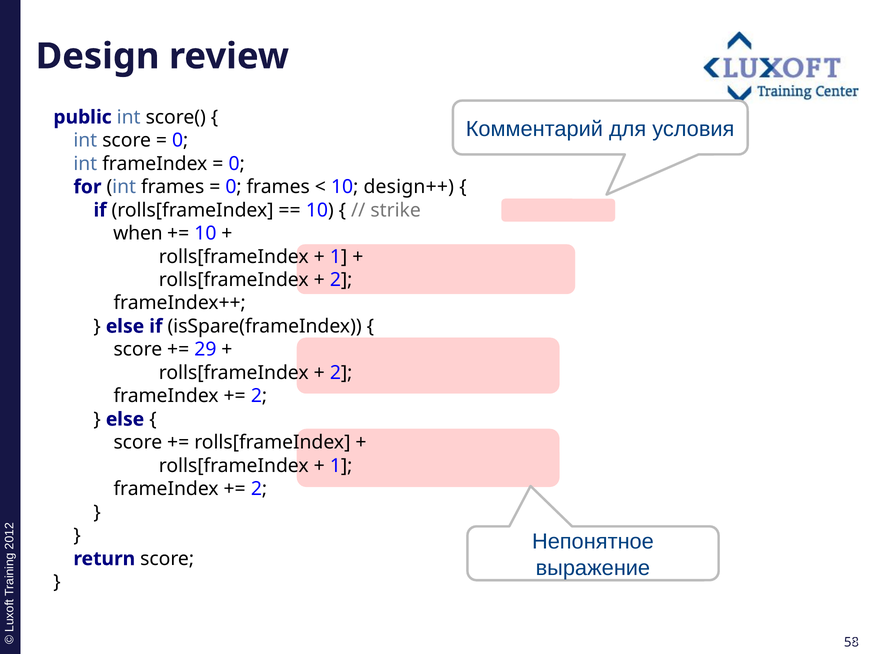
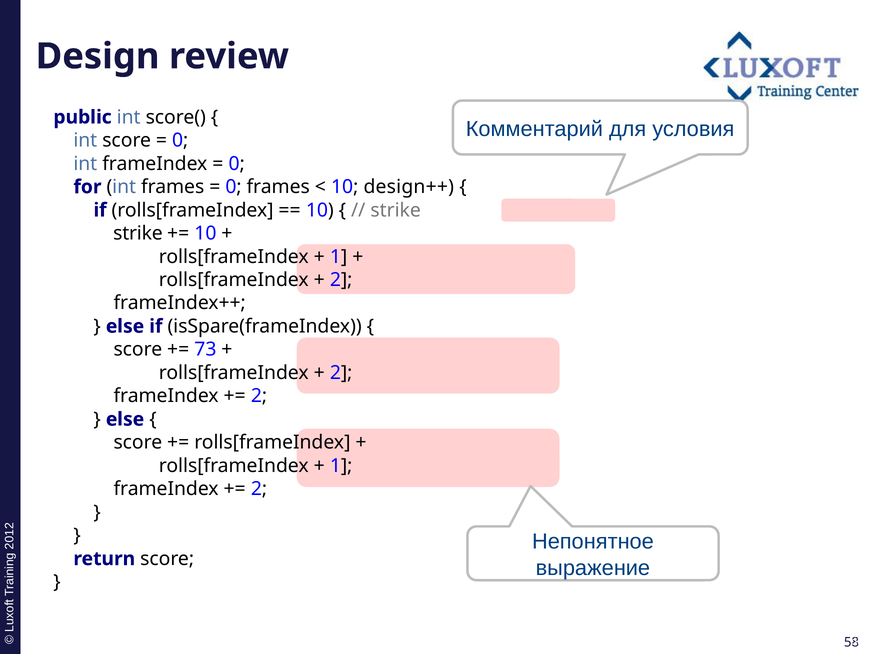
when: when -> strike (138, 233)
29: 29 -> 73 (205, 350)
